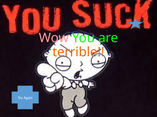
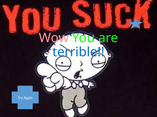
terrible colour: orange -> blue (78, 52)
